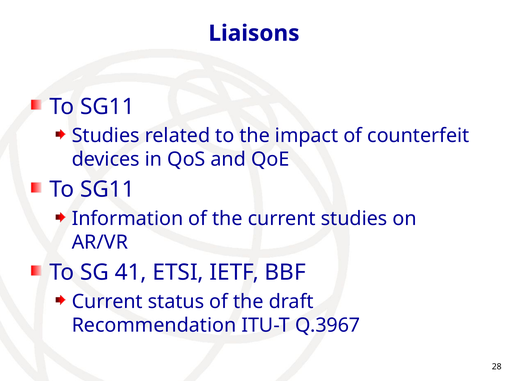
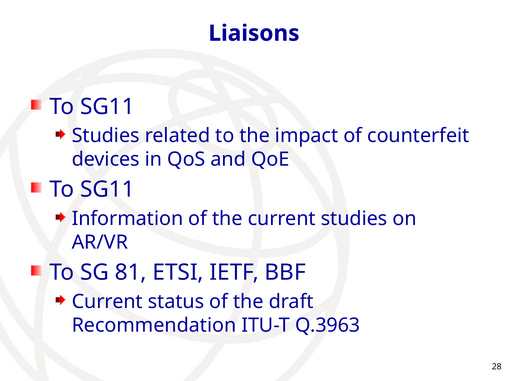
41: 41 -> 81 (131, 272)
Q.3967: Q.3967 -> Q.3963 (328, 325)
